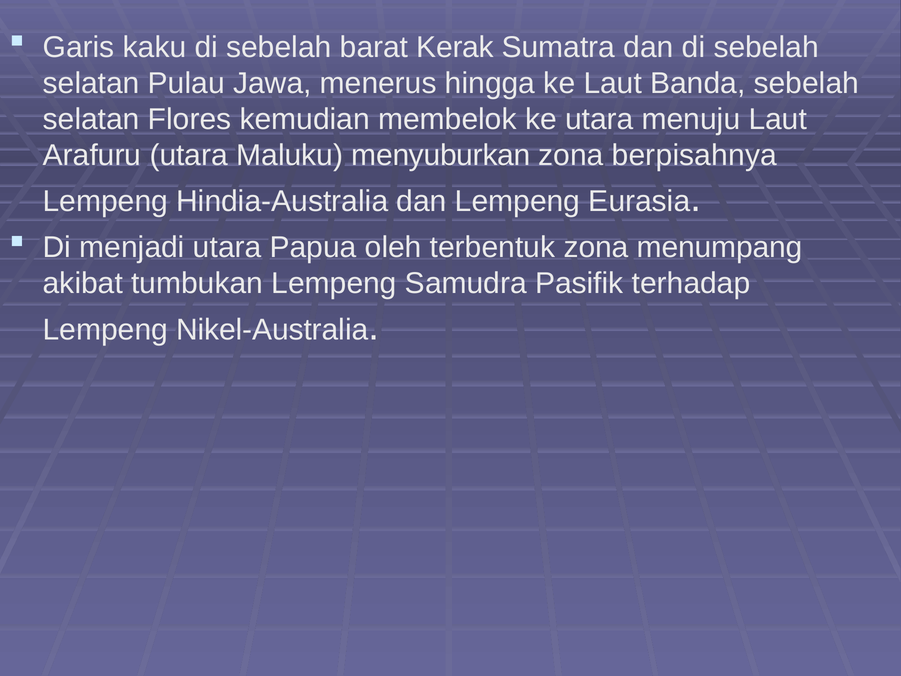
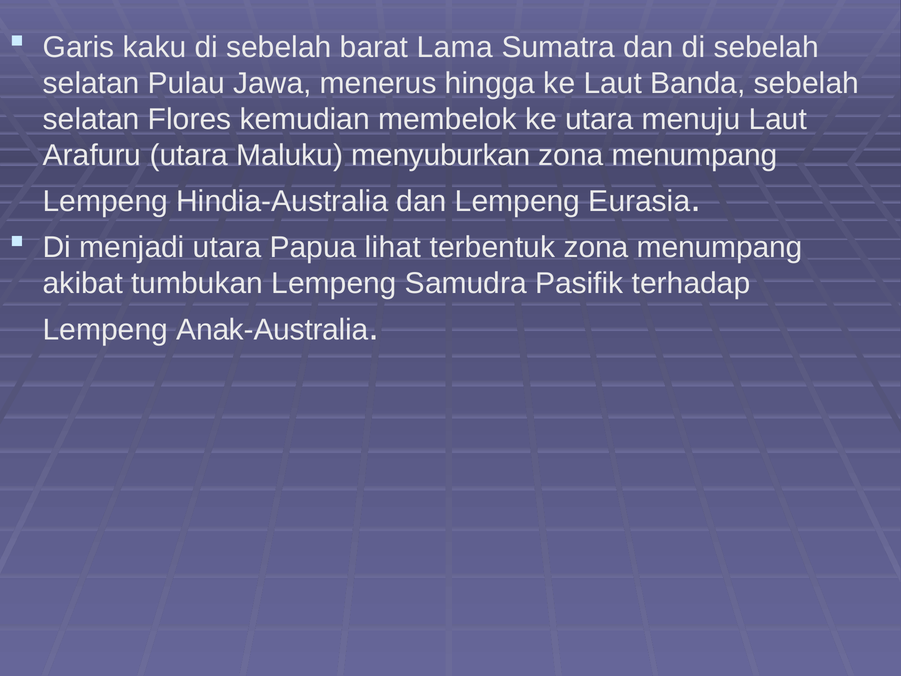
Kerak: Kerak -> Lama (455, 47)
berpisahnya: berpisahnya -> menumpang (695, 155)
oleh: oleh -> lihat (393, 247)
Nikel-Australia: Nikel-Australia -> Anak-Australia (272, 329)
